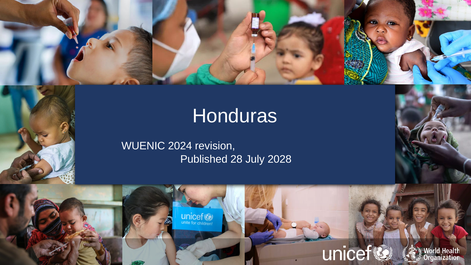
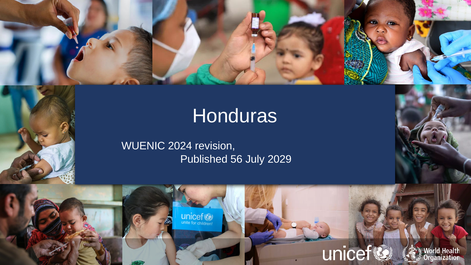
28: 28 -> 56 (236, 159)
2028: 2028 -> 2029 (280, 159)
